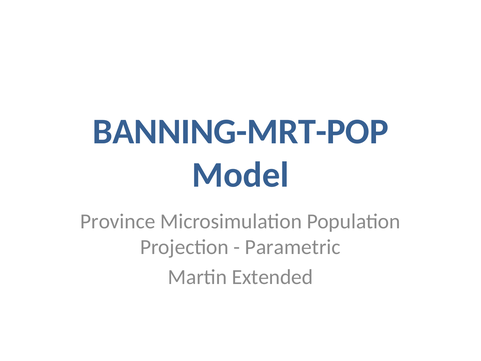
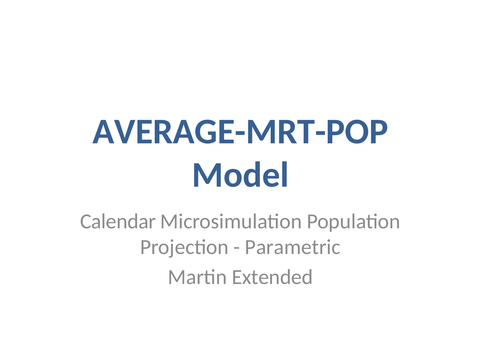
BANNING-MRT-POP: BANNING-MRT-POP -> AVERAGE-MRT-POP (240, 132)
Province: Province -> Calendar (118, 221)
